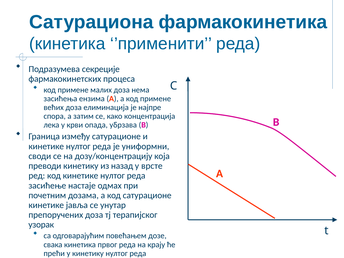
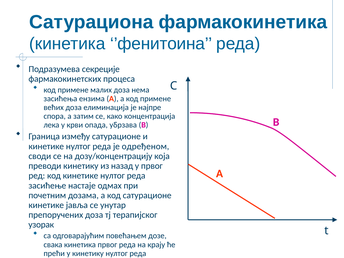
’применити: ’применити -> ’фенитоина (161, 44)
униформни: униформни -> одређеном (145, 146)
у врсте: врсте -> првог (152, 166)
